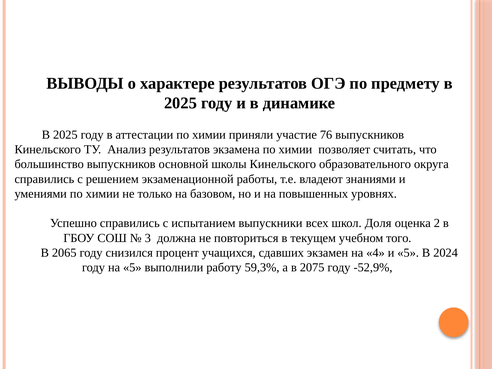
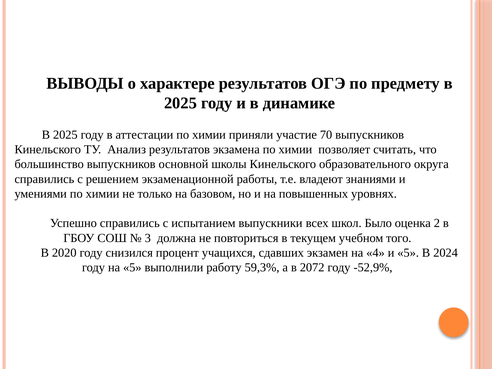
76: 76 -> 70 (326, 135)
Доля: Доля -> Было (378, 223)
2065: 2065 -> 2020 (64, 253)
2075: 2075 -> 2072 (312, 268)
